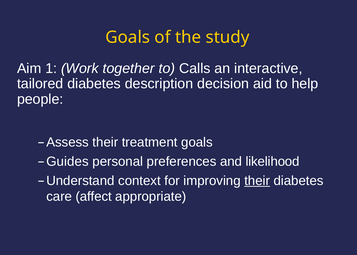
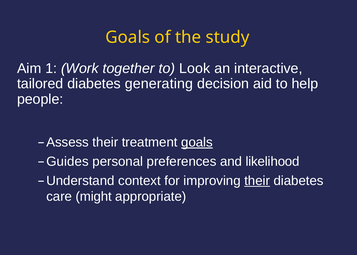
Calls: Calls -> Look (195, 68)
description: description -> generating (159, 84)
goals underline: none -> present (197, 142)
affect: affect -> might (94, 197)
